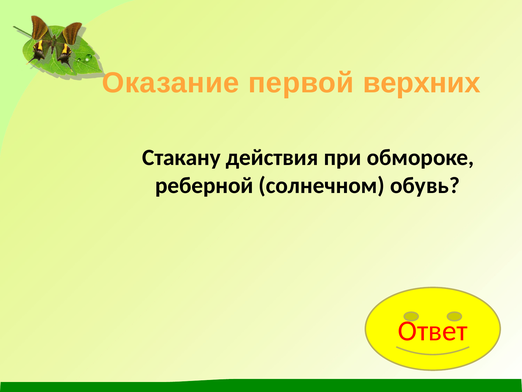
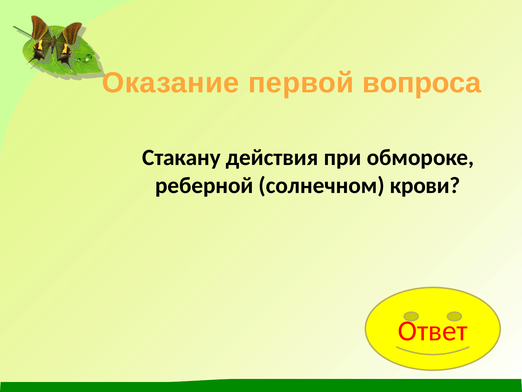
верхних: верхних -> вопроса (422, 83)
обувь: обувь -> крови (425, 185)
